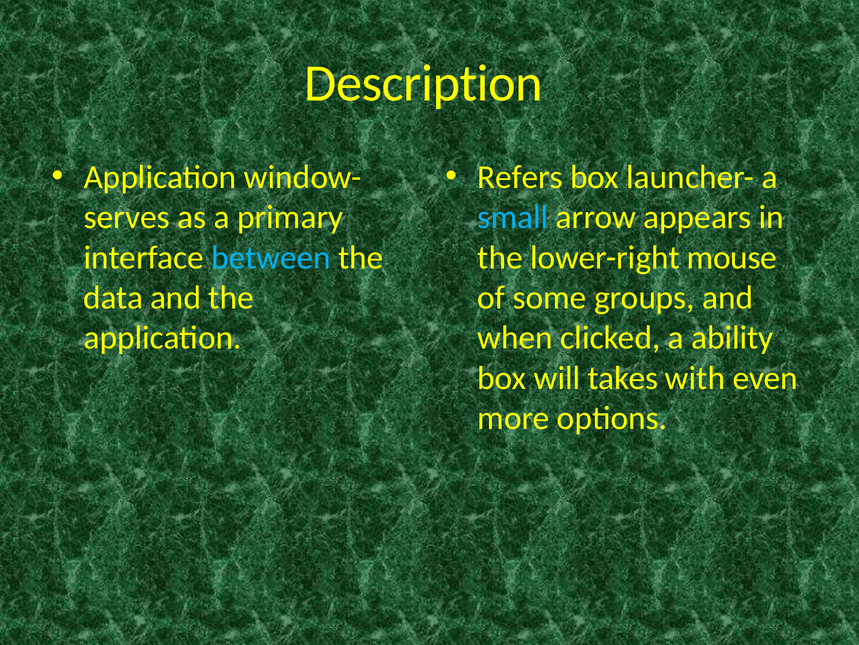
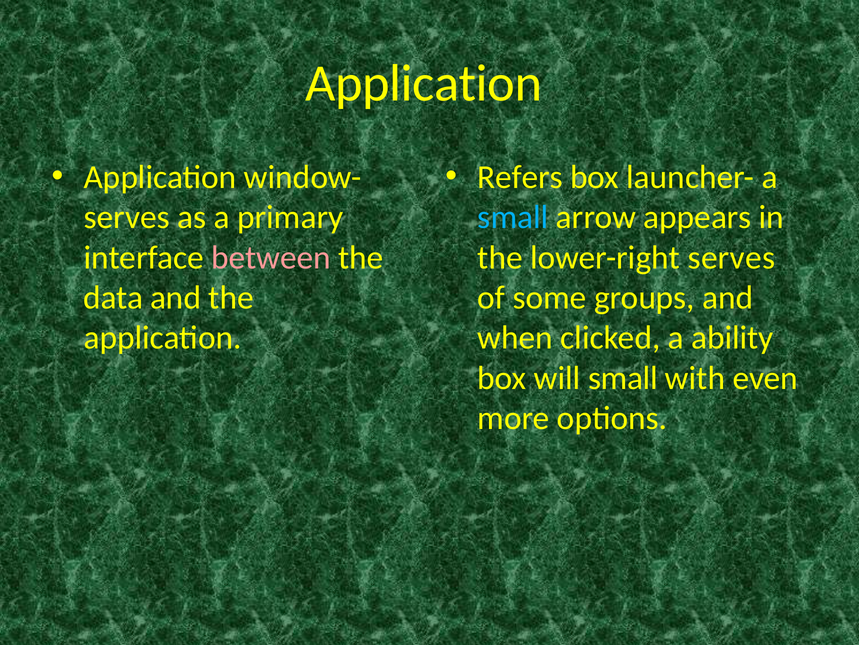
Description: Description -> Application (424, 83)
between colour: light blue -> pink (271, 257)
lower-right mouse: mouse -> serves (731, 257)
will takes: takes -> small (623, 378)
